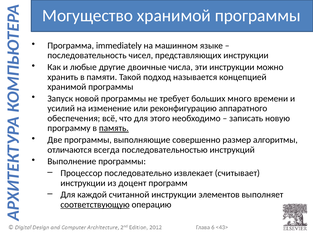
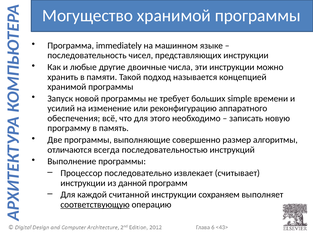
много: много -> simple (240, 98)
память underline: present -> none (114, 128)
доцент: доцент -> данной (132, 183)
элементов: элементов -> сохраняем (219, 194)
